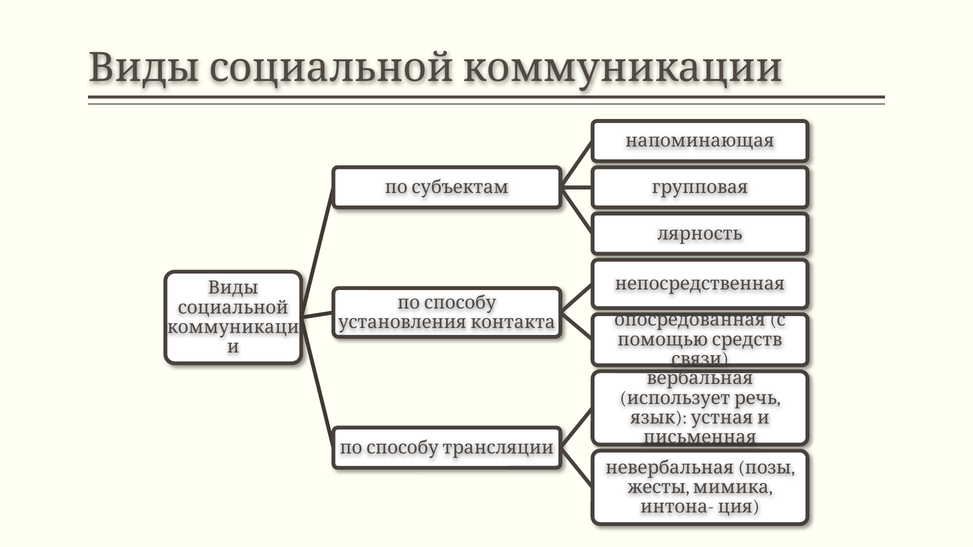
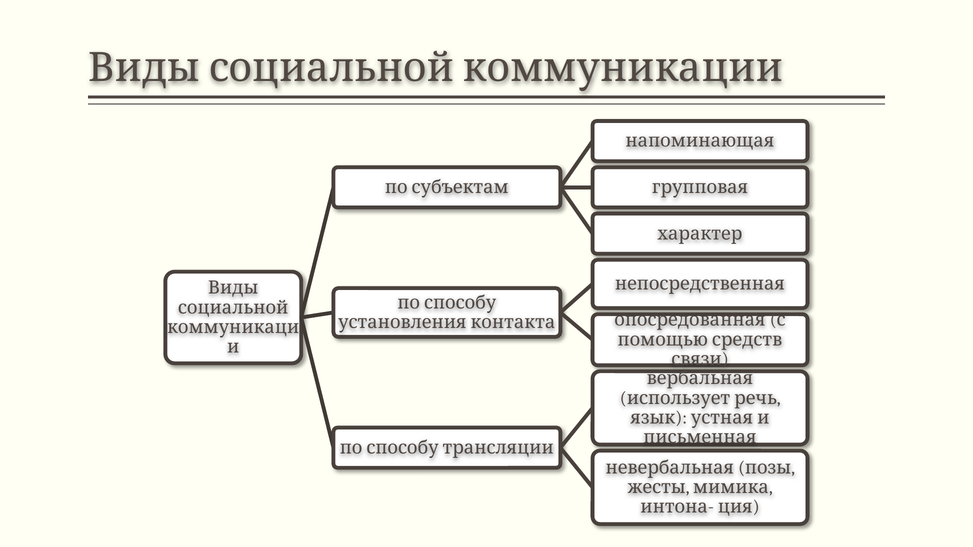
лярность: лярность -> характер (700, 234)
